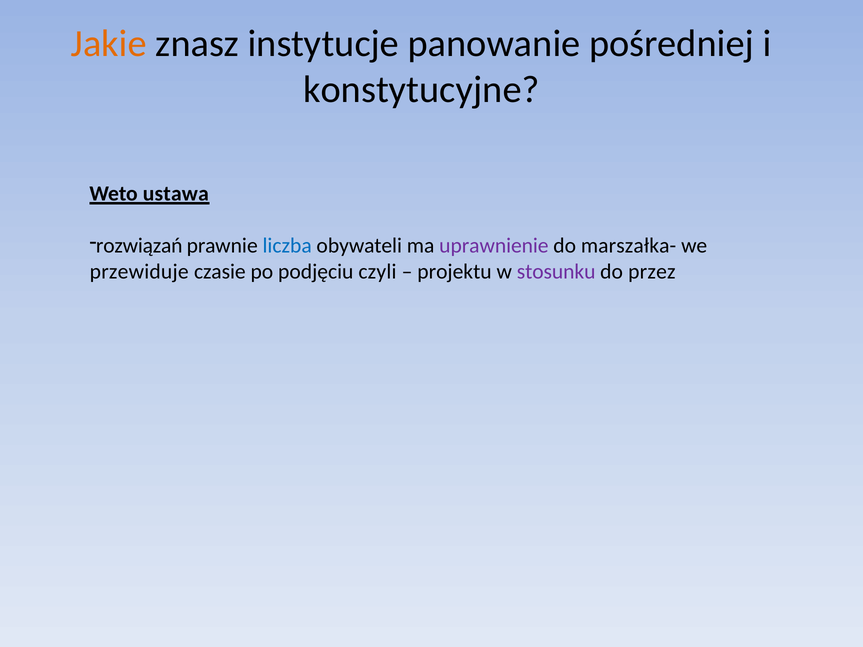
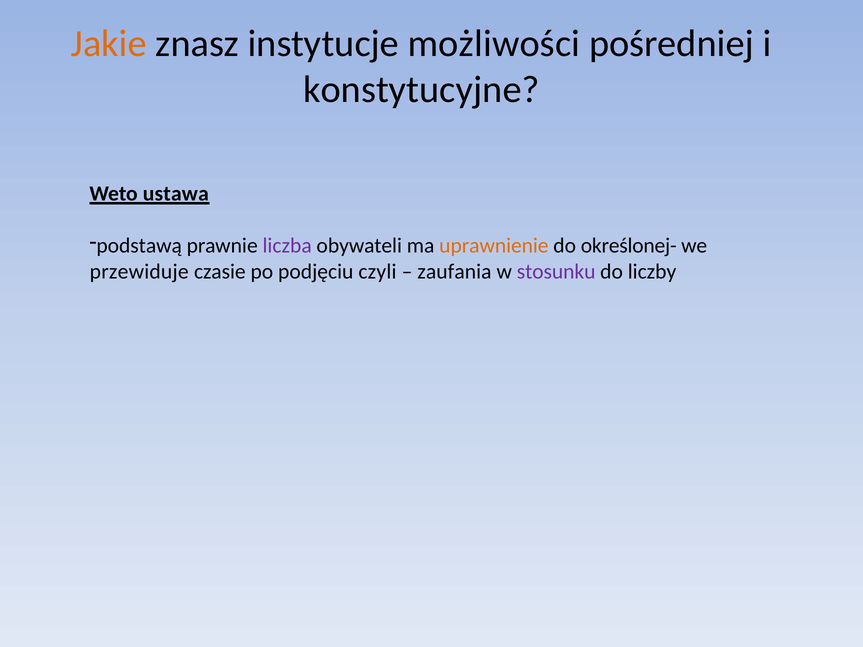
panowanie: panowanie -> możliwości (494, 43)
rozwiązań: rozwiązań -> podstawą (139, 246)
liczba colour: blue -> purple (287, 246)
uprawnienie colour: purple -> orange (494, 246)
marszałka-: marszałka- -> określonej- (629, 246)
projektu: projektu -> zaufania (454, 272)
przez: przez -> liczby (652, 272)
